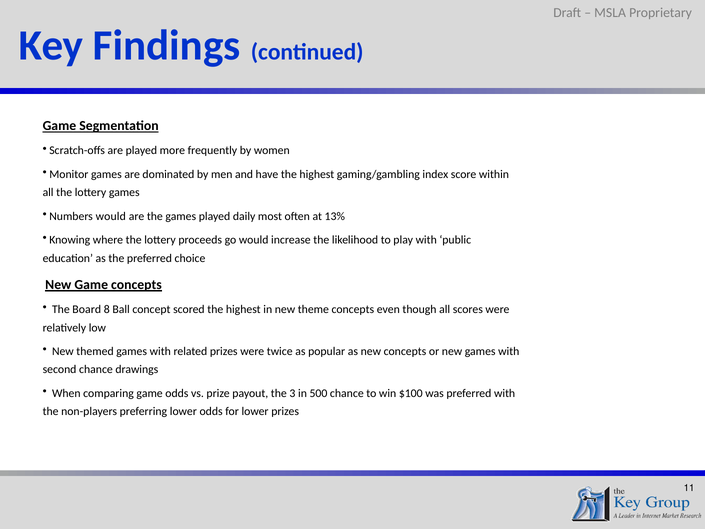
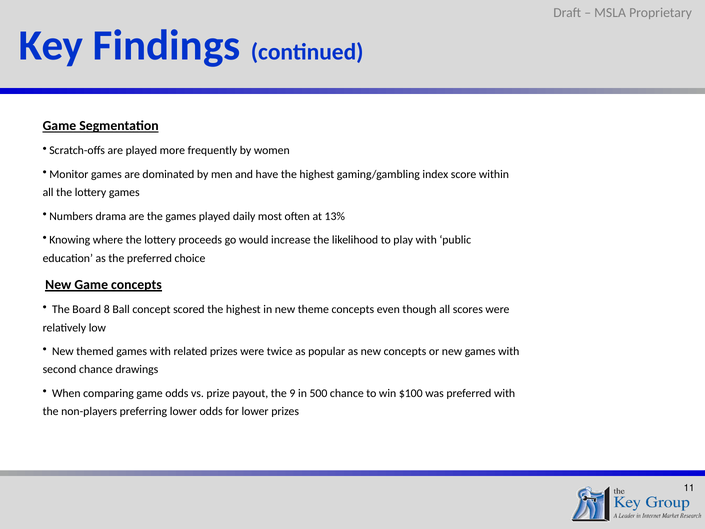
Numbers would: would -> drama (111, 216)
3: 3 -> 9 (292, 393)
